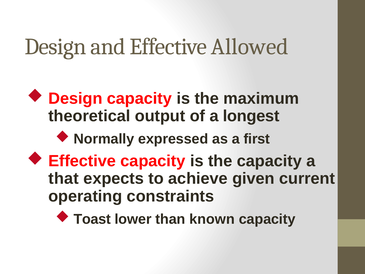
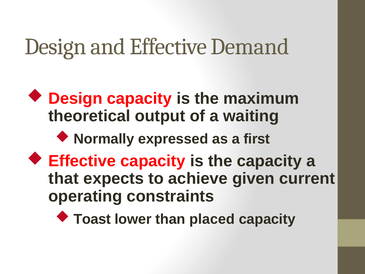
Allowed: Allowed -> Demand (250, 47)
longest: longest -> waiting (251, 116)
known: known -> placed (212, 219)
